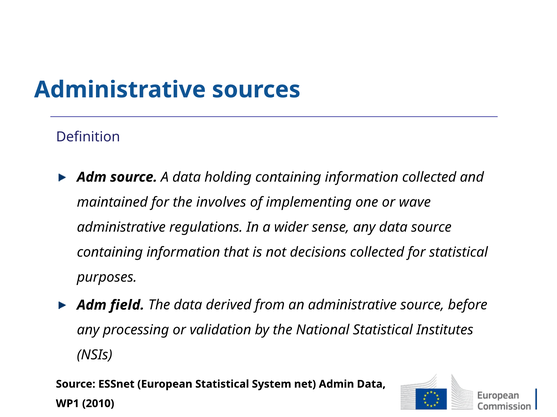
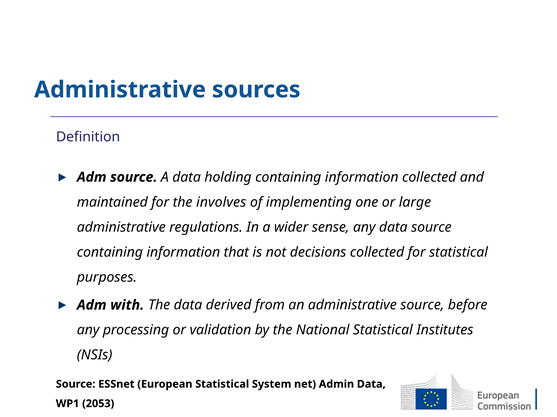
wave: wave -> large (415, 203)
field: field -> with (127, 306)
2010: 2010 -> 2053 (98, 404)
